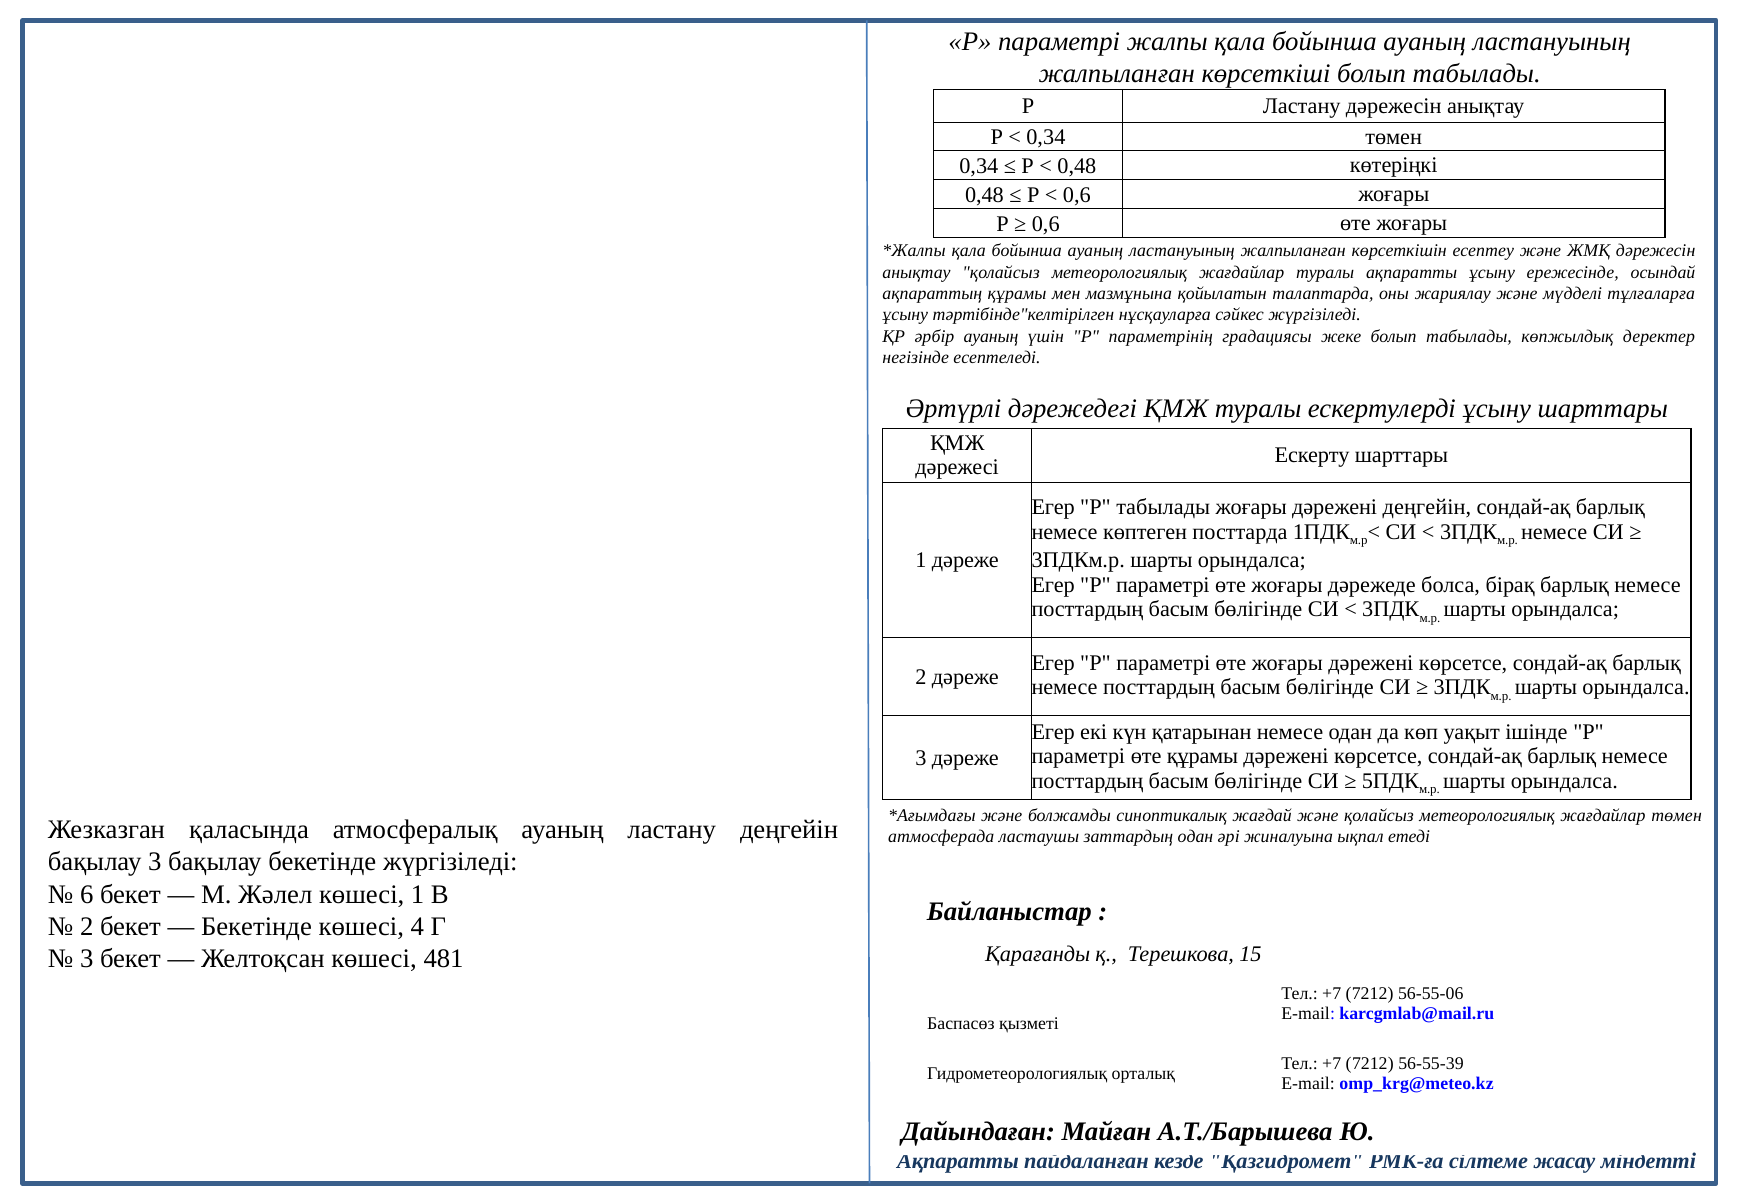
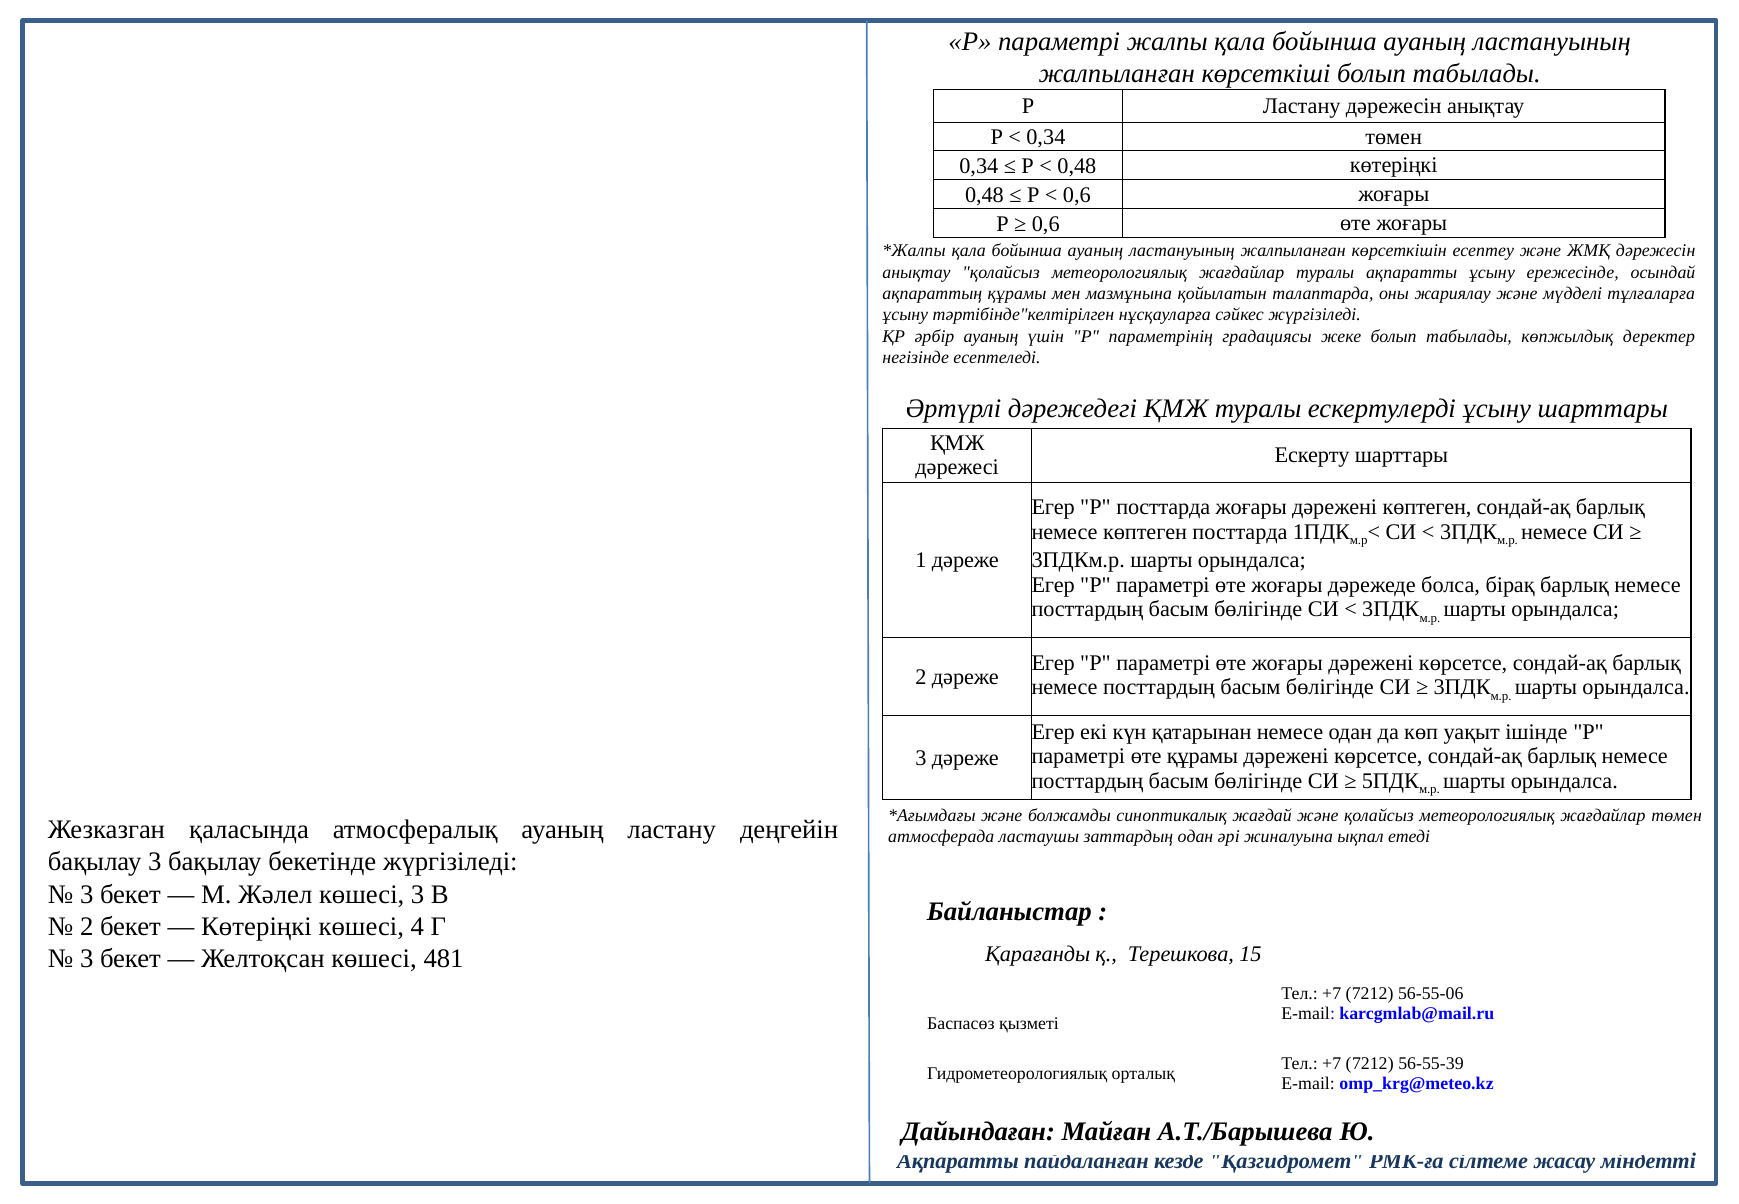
Р табылады: табылады -> посттарда (1163, 507)
дәрежені деңгейін: деңгейін -> көптеген (1427, 507)
6: 6 -> 3 (87, 894)
көшесі 1: 1 -> 3 (418, 894)
Бекетінде: Бекетінде -> Көтеріңкі (256, 926)
